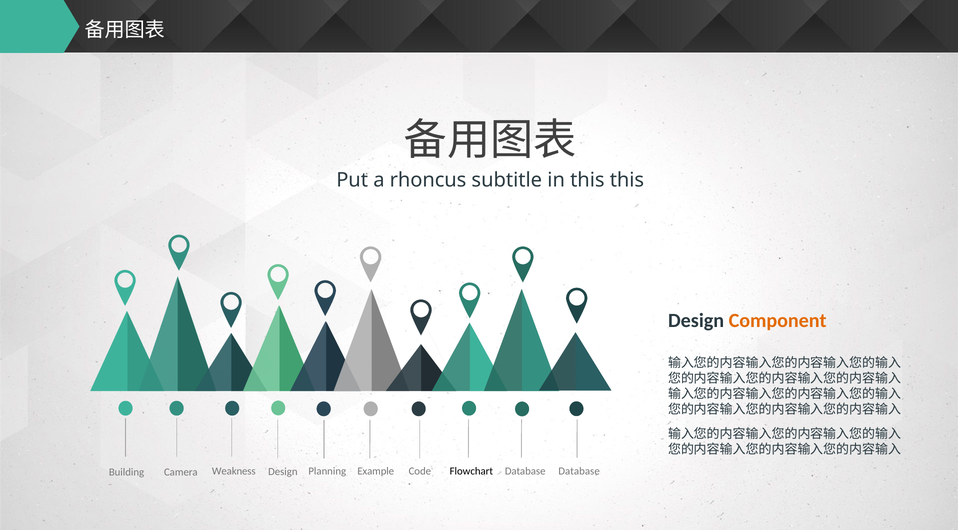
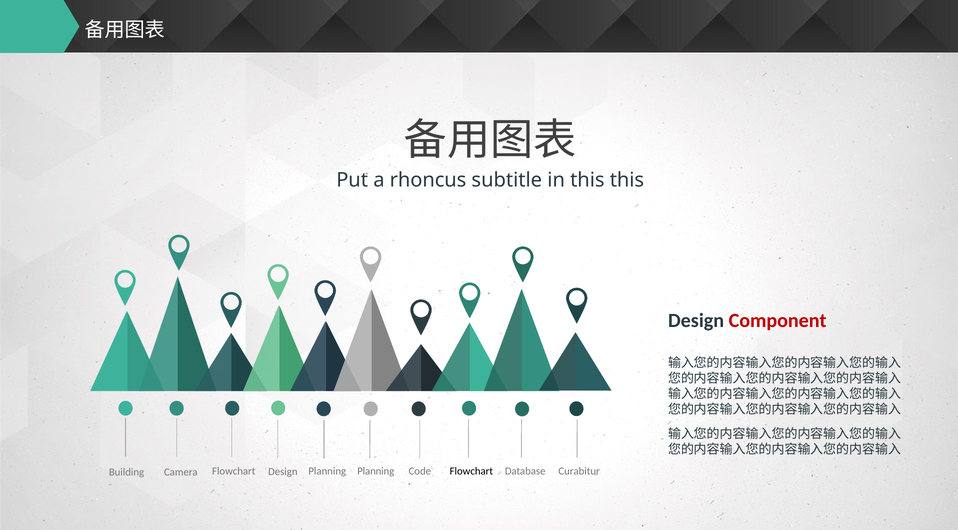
Component colour: orange -> red (778, 321)
Camera Weakness: Weakness -> Flowchart (234, 471)
Planning Example: Example -> Planning (376, 471)
Database Database: Database -> Curabitur (579, 471)
